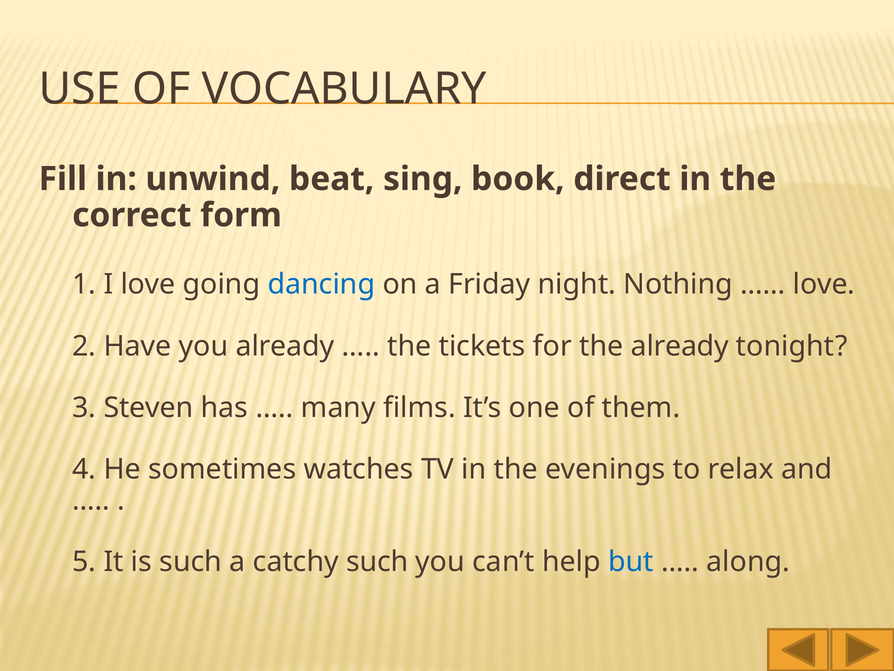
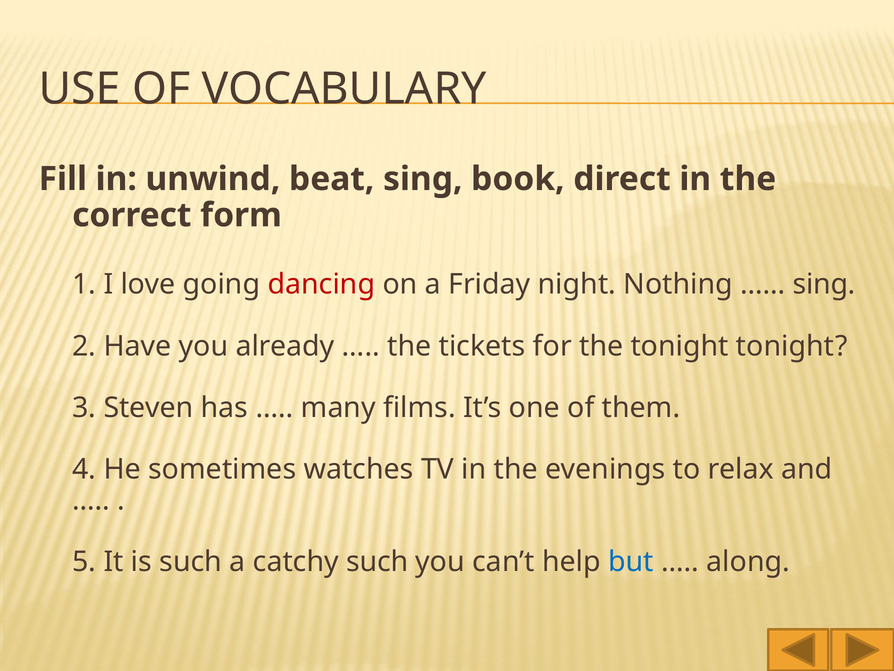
dancing colour: blue -> red (321, 284)
love: love -> sing (824, 284)
the already: already -> tonight (680, 346)
